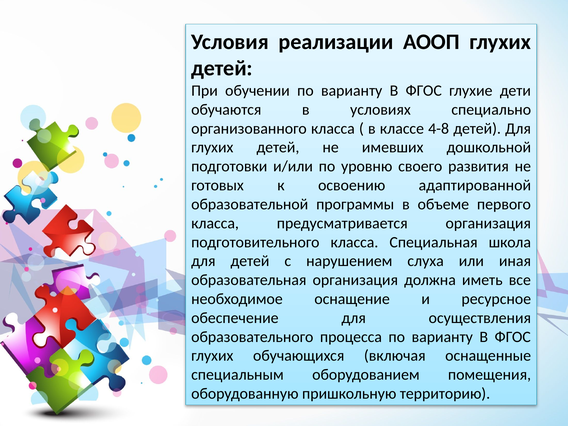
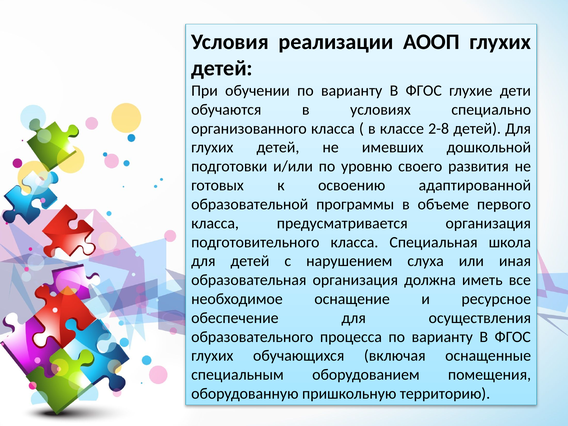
4-8: 4-8 -> 2-8 (439, 128)
